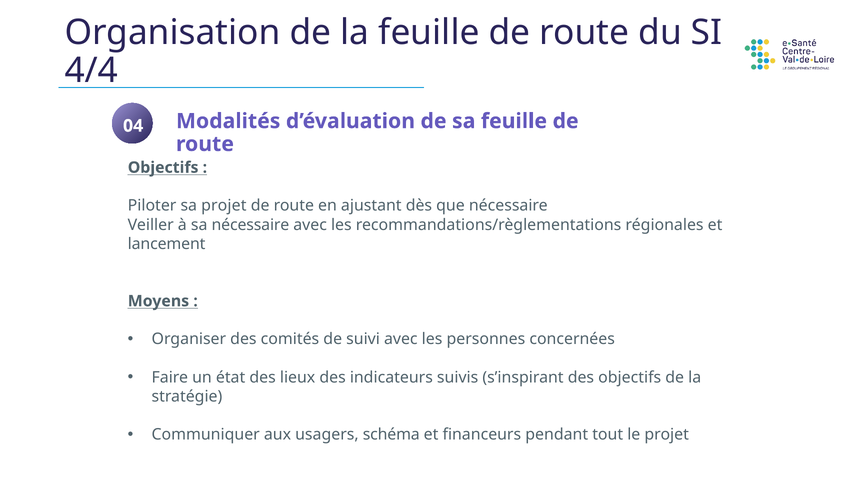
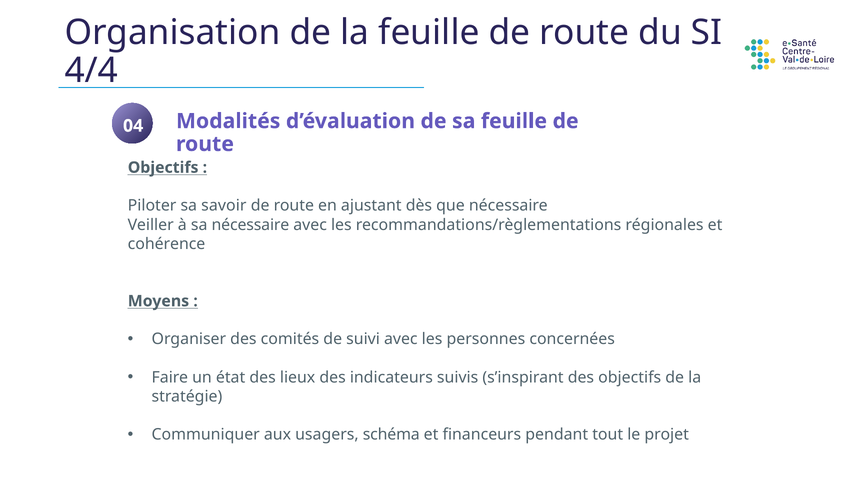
sa projet: projet -> savoir (224, 206)
lancement: lancement -> cohérence (167, 244)
